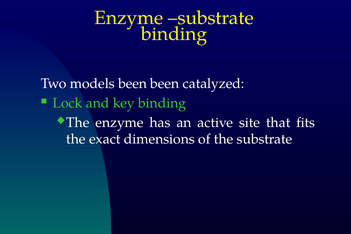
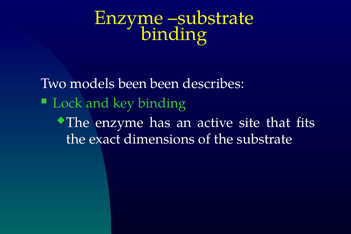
catalyzed: catalyzed -> describes (213, 84)
